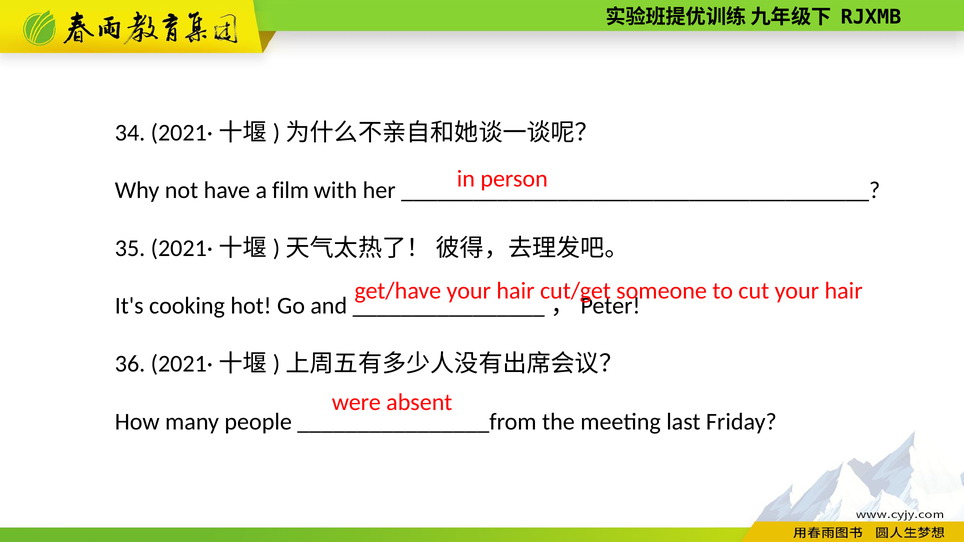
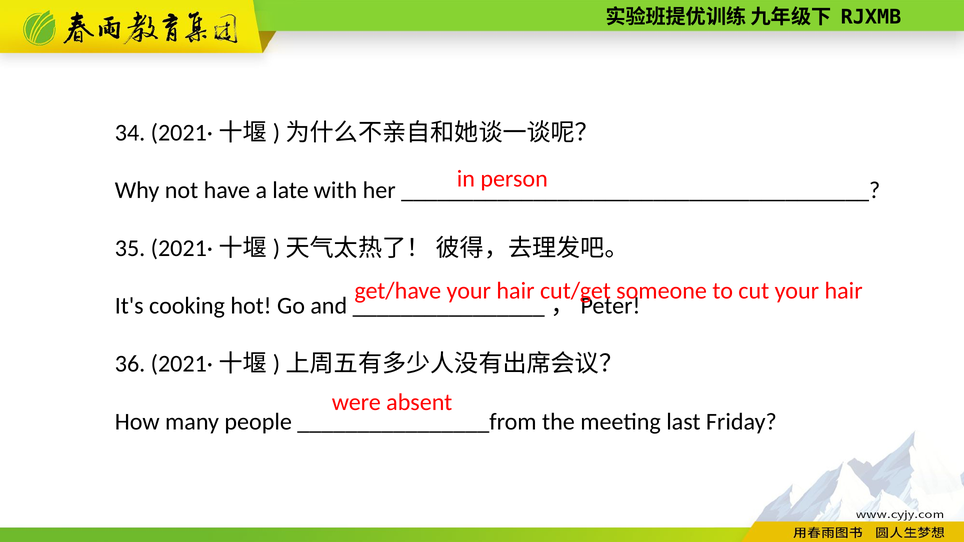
film: film -> late (291, 190)
